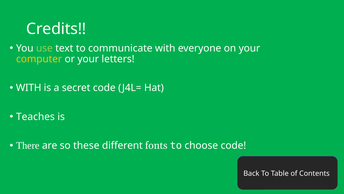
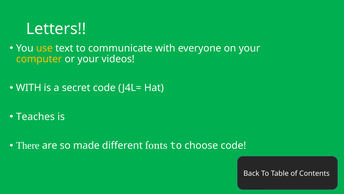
Credits: Credits -> Letters (56, 29)
use colour: light green -> yellow (44, 48)
letters: letters -> videos (118, 59)
these: these -> made (86, 145)
